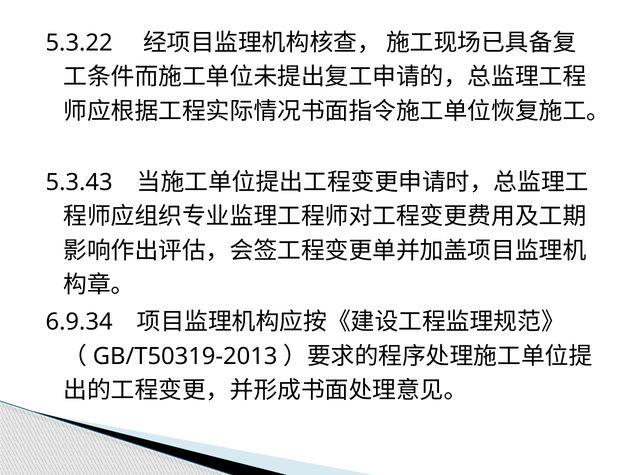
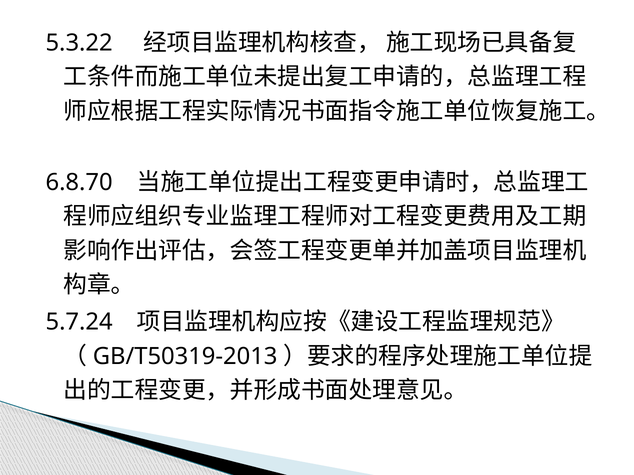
5.3.43: 5.3.43 -> 6.8.70 (79, 183)
6.9.34: 6.9.34 -> 5.7.24 (79, 322)
